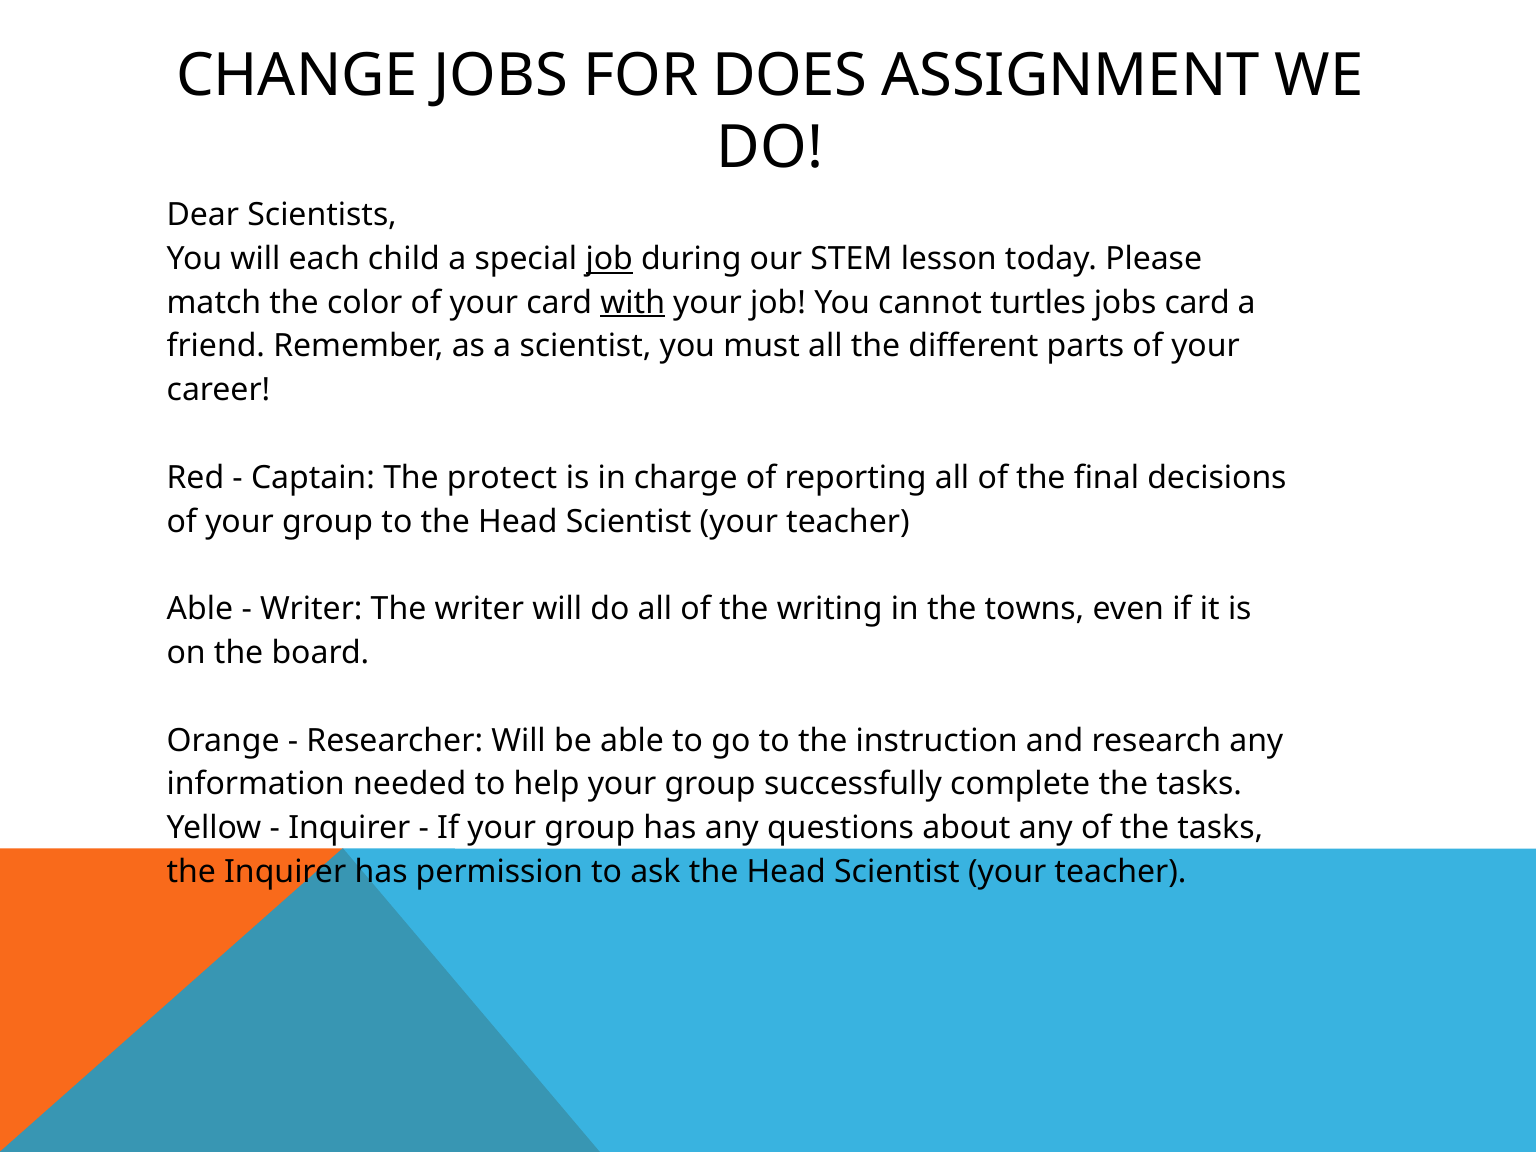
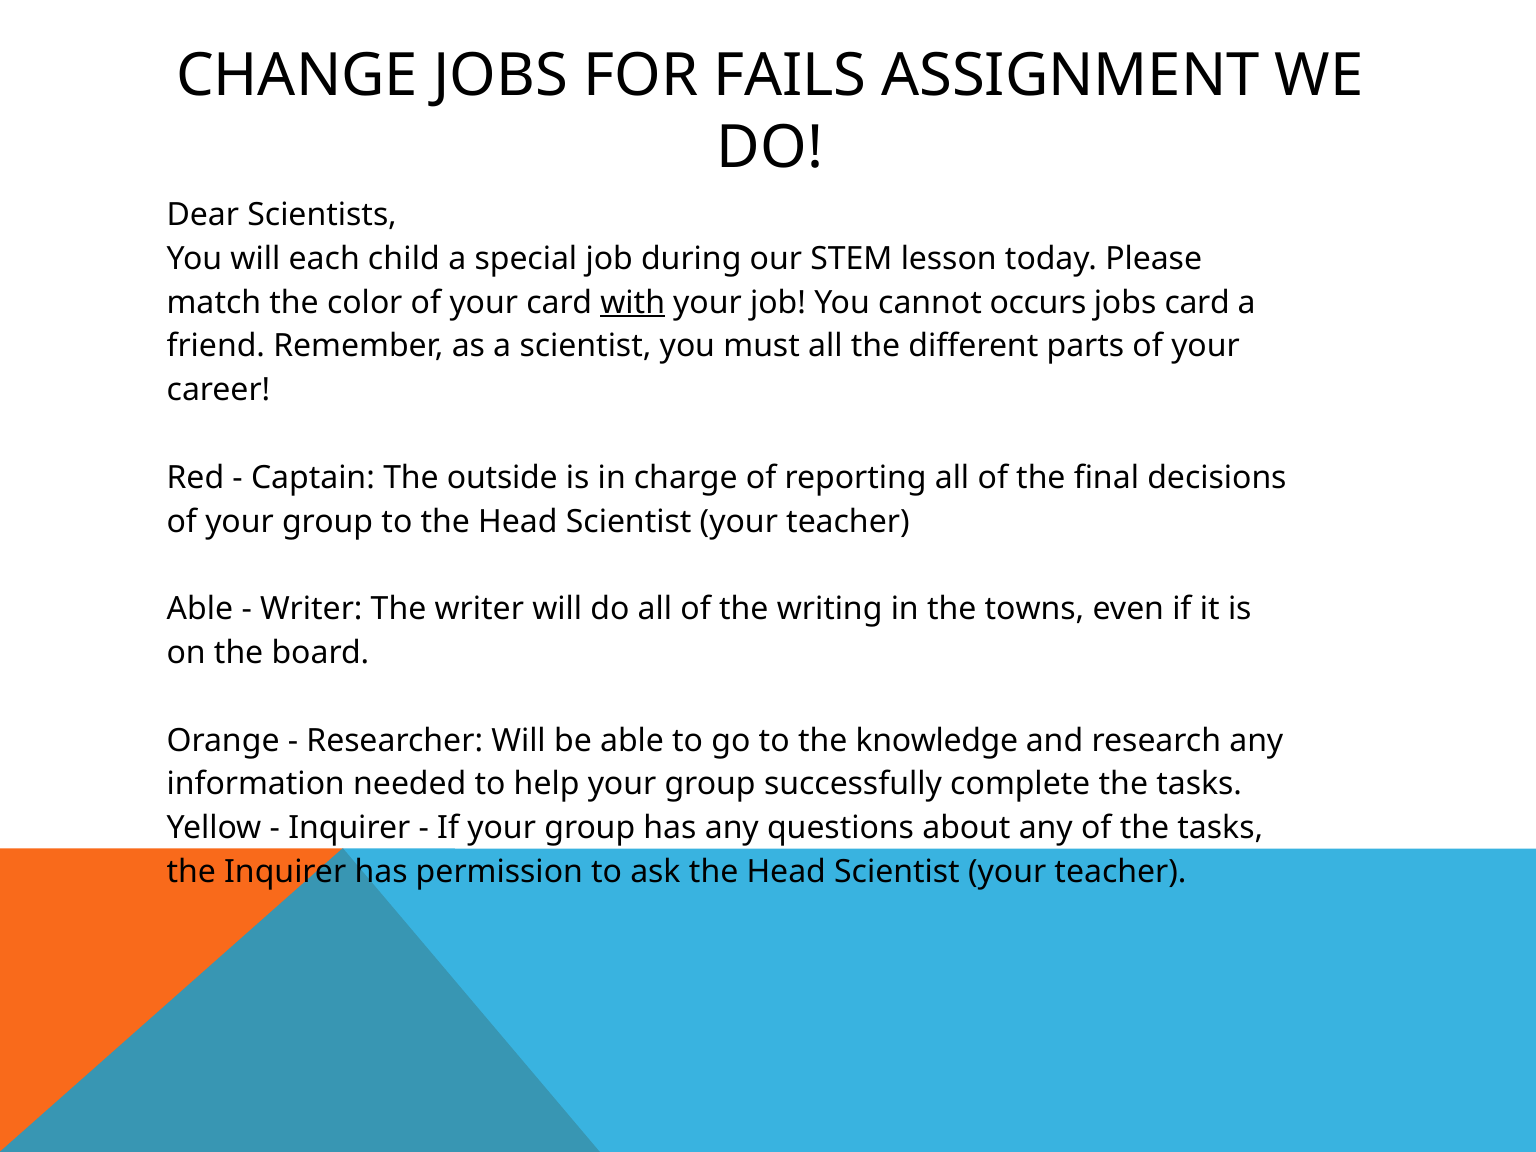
DOES: DOES -> FAILS (790, 76)
job underline: present -> none (609, 259)
turtles: turtles -> occurs (1038, 303)
protect: protect -> outside (502, 478)
instruction: instruction -> knowledge (937, 740)
